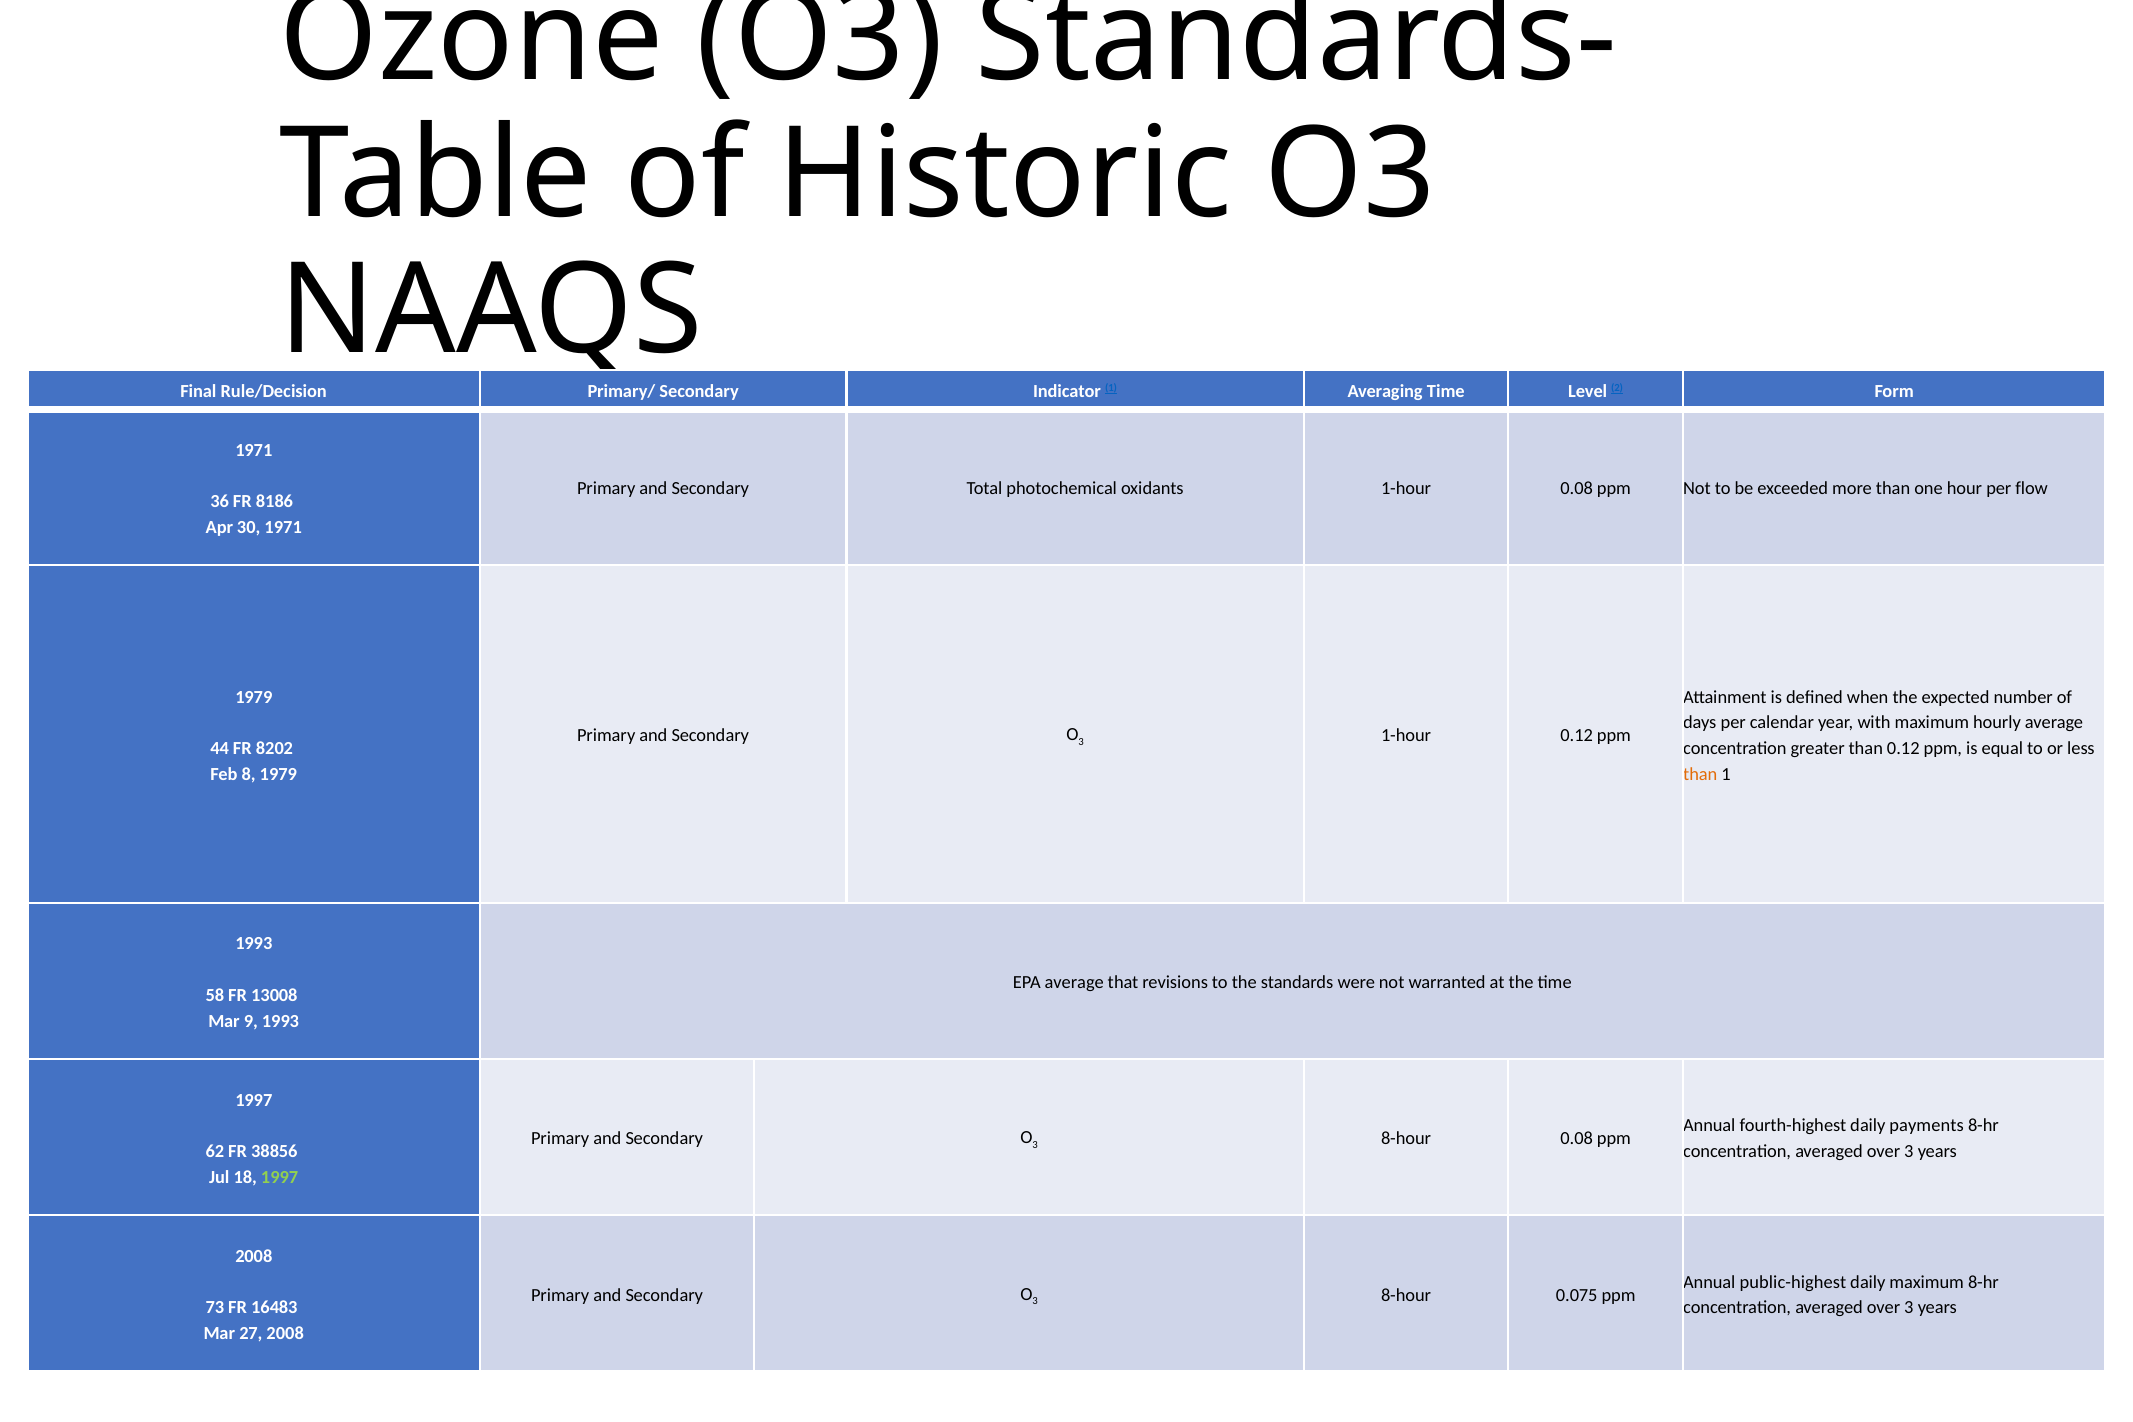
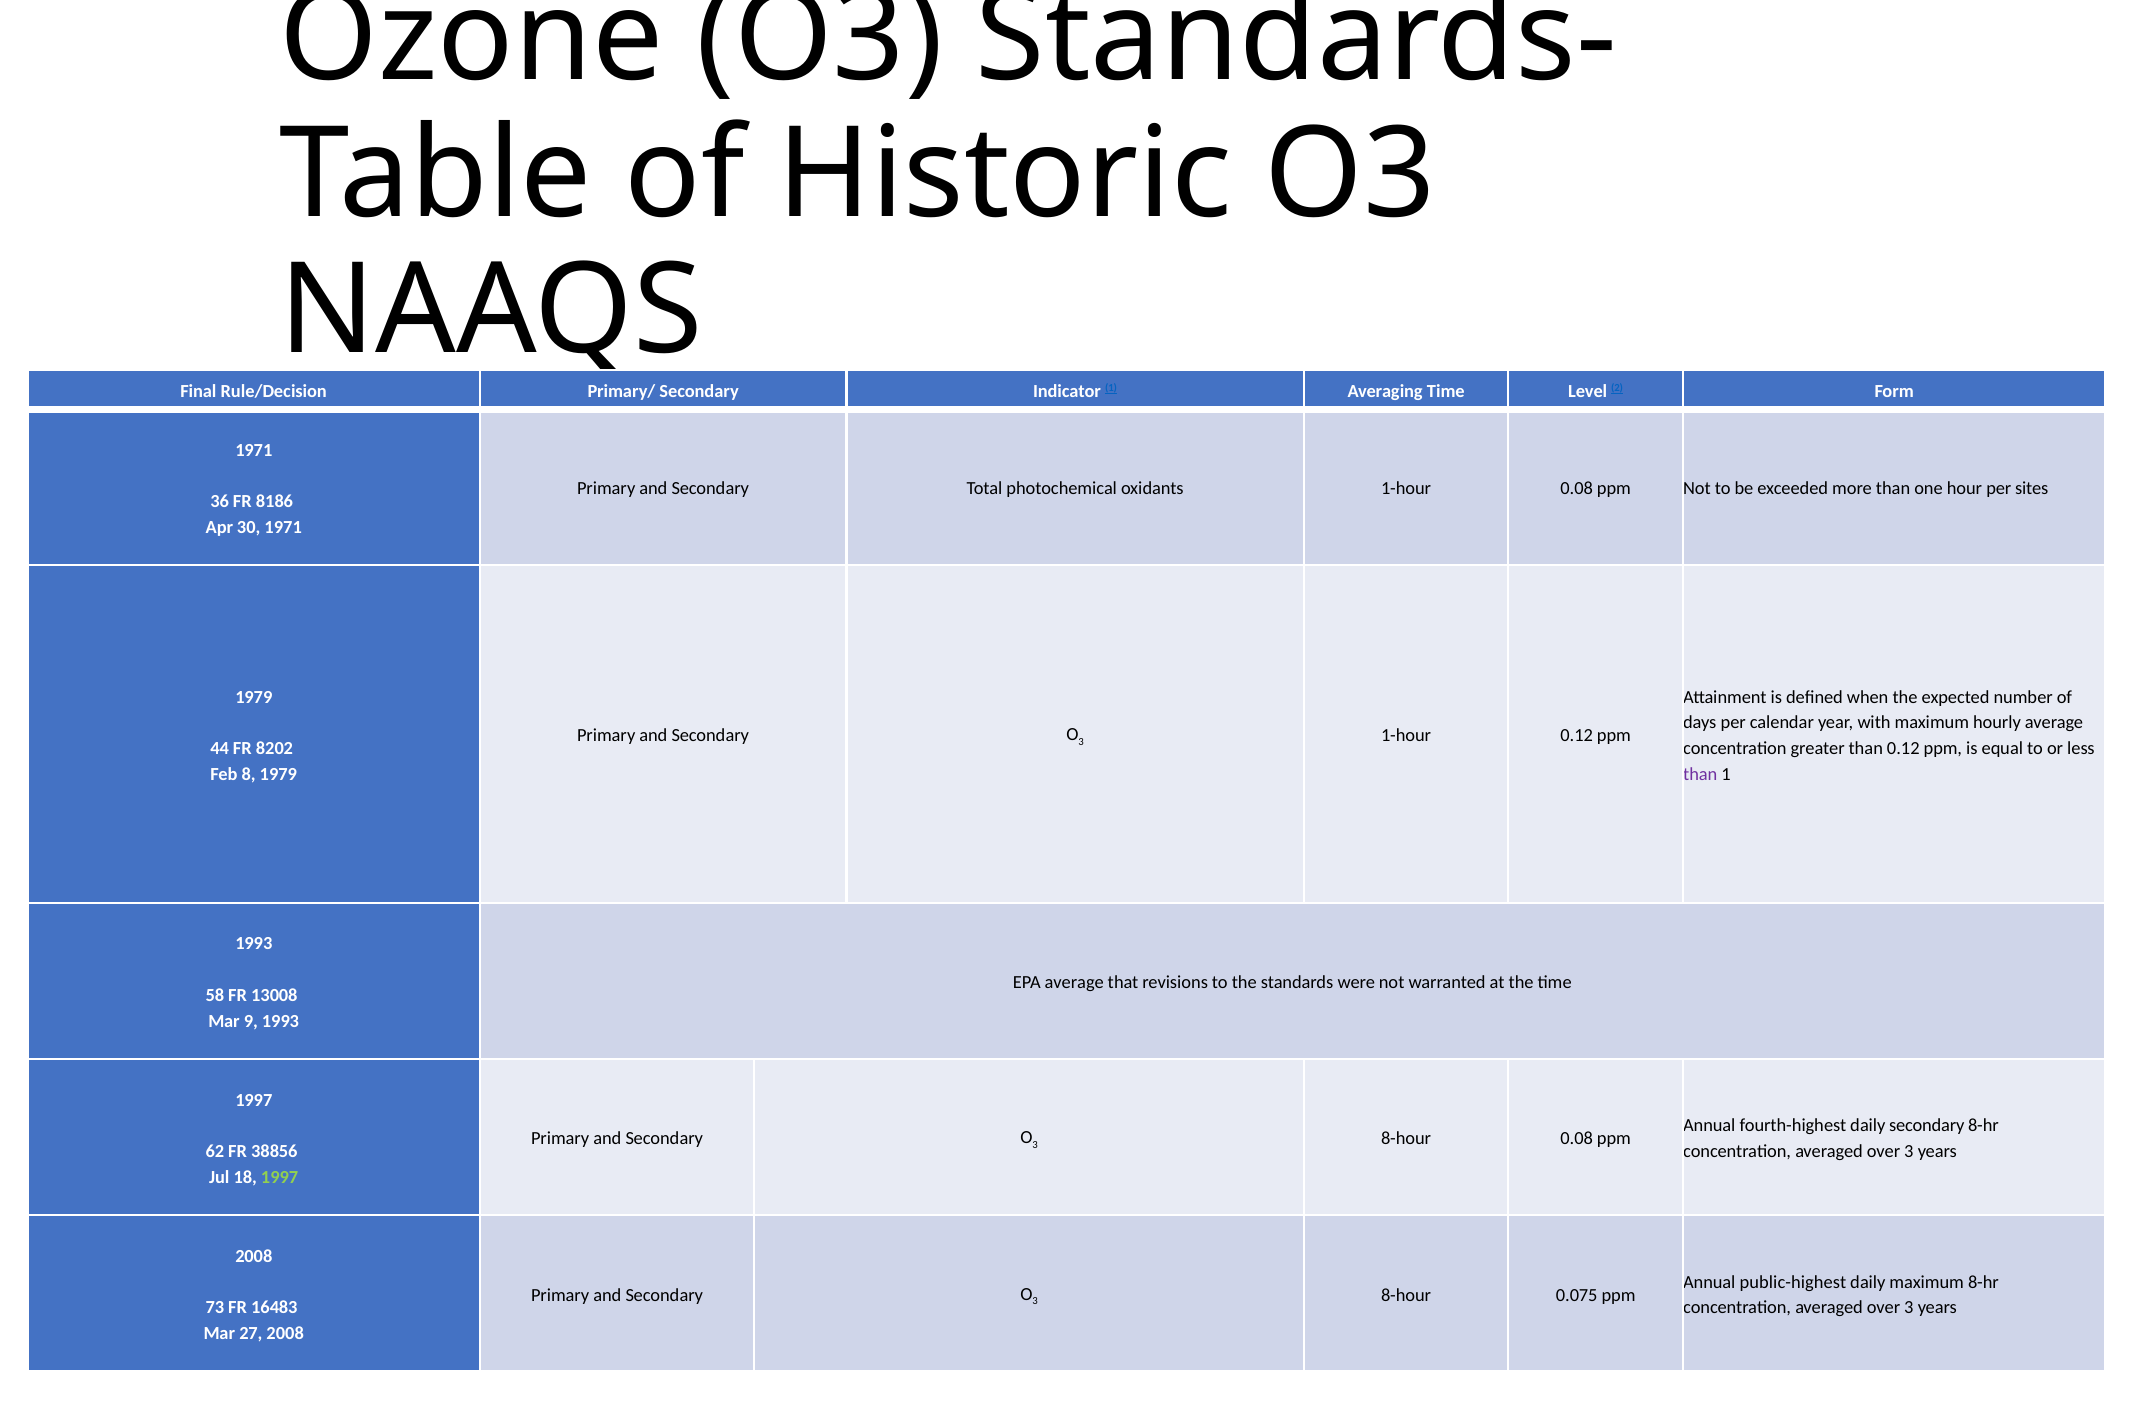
flow: flow -> sites (2032, 489)
than colour: orange -> purple (1700, 774)
daily payments: payments -> secondary (1927, 1126)
